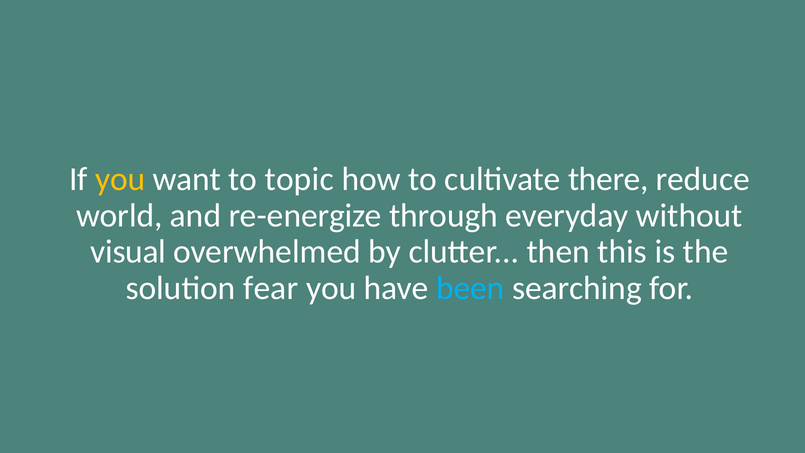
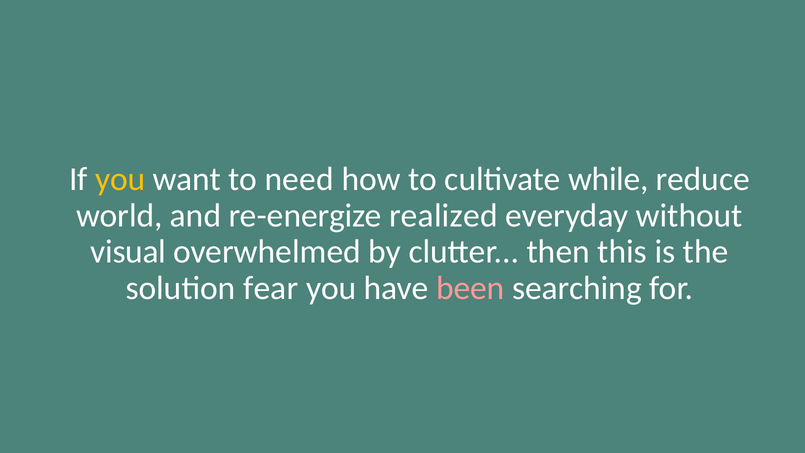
topic: topic -> need (299, 179)
there: there -> while (608, 179)
through: through -> realized (443, 216)
been colour: light blue -> pink (470, 288)
